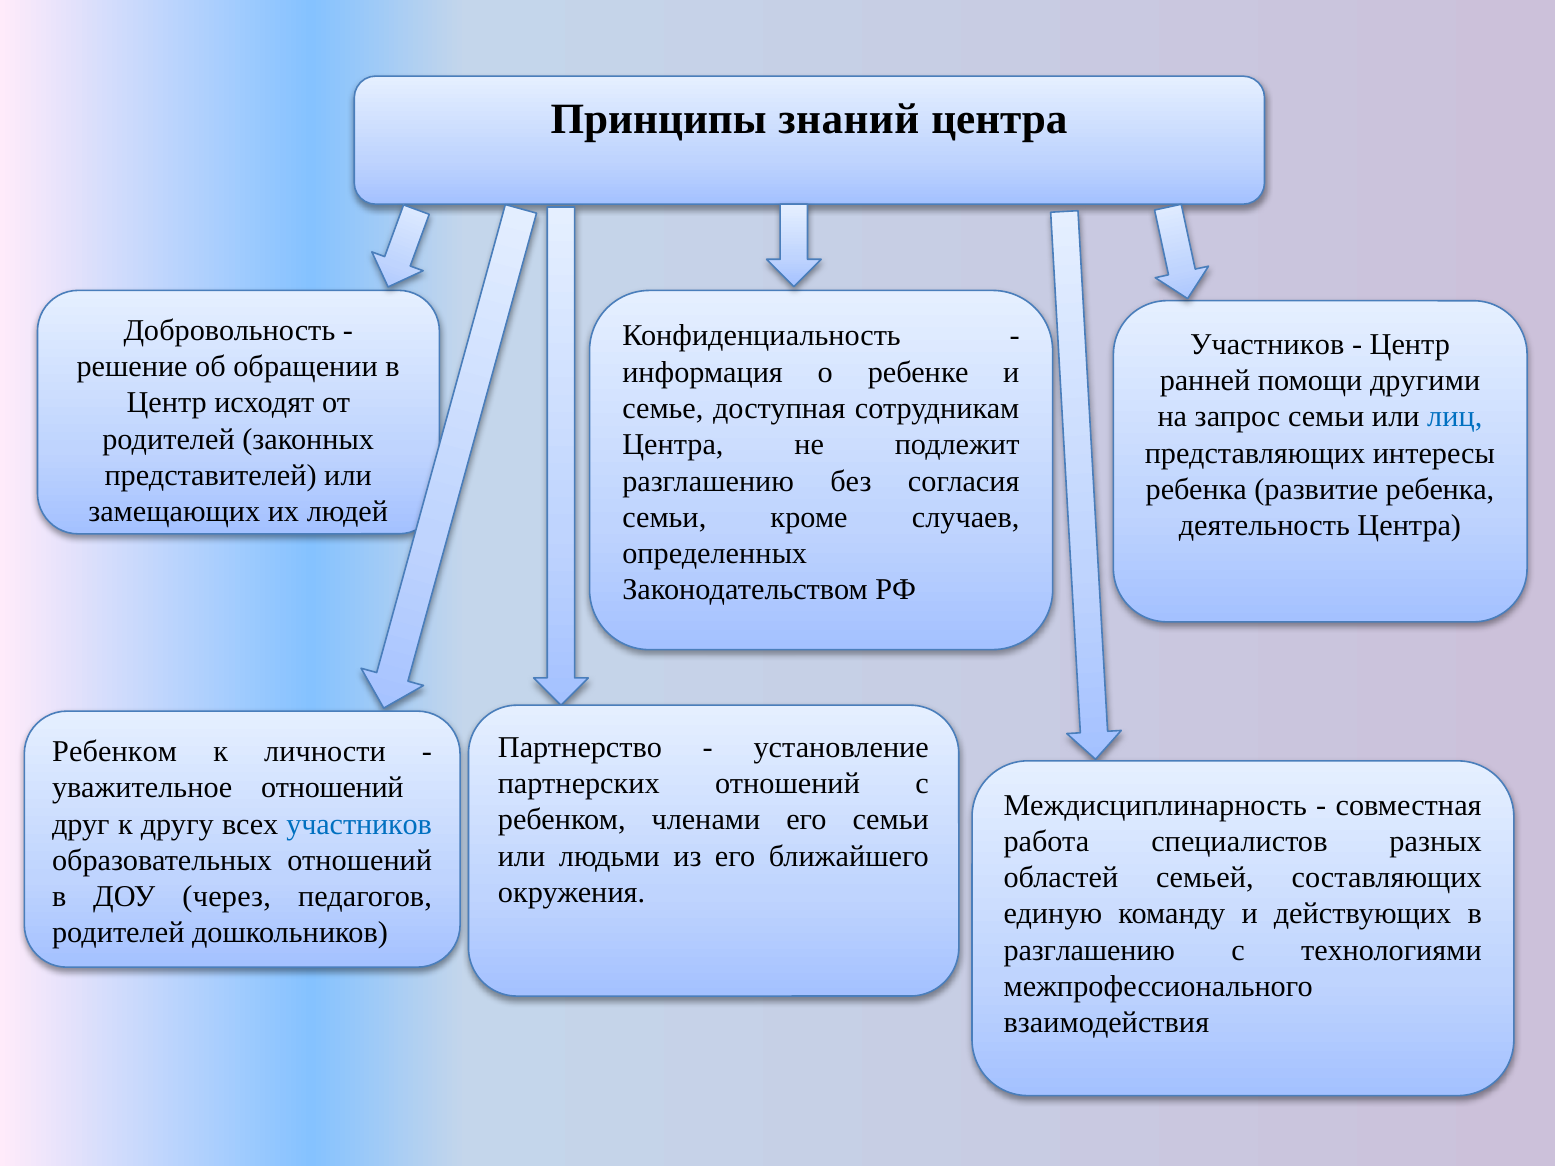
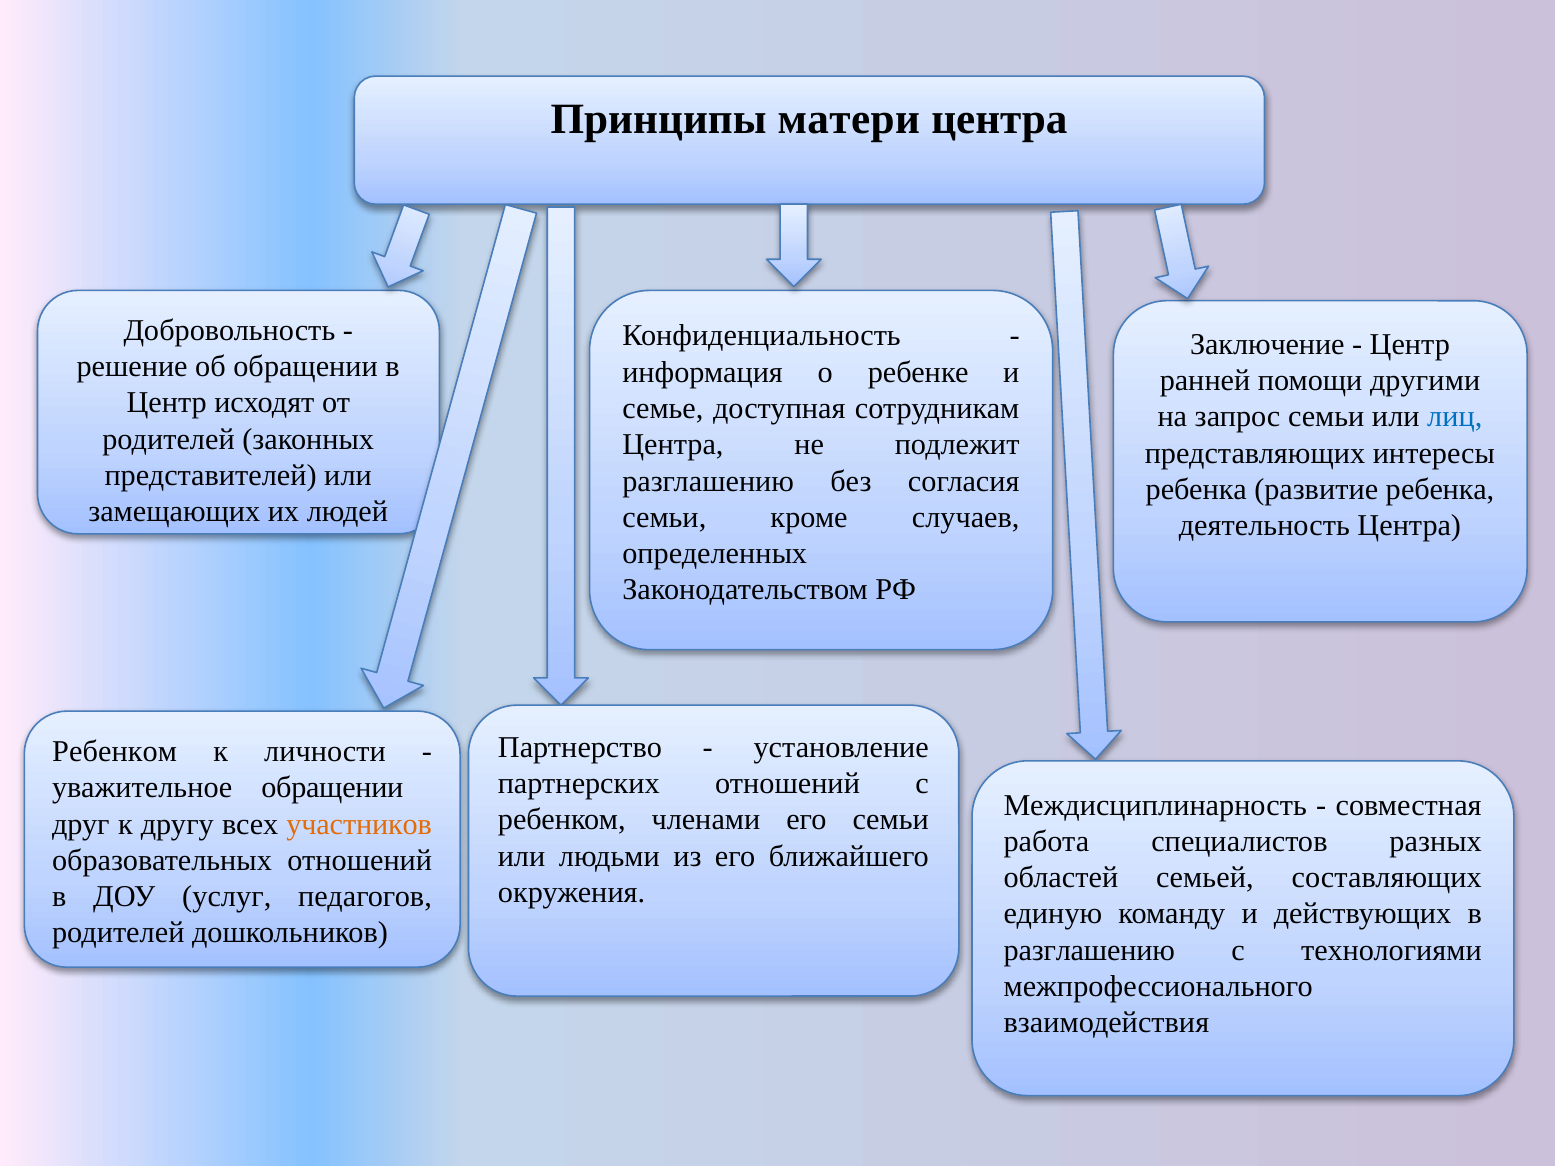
знаний: знаний -> матери (849, 119)
Участников: Участников -> Заключение (1267, 344)
уважительное отношений: отношений -> обращении (332, 788)
участников colour: blue -> orange (359, 824)
через: через -> услуг (227, 897)
